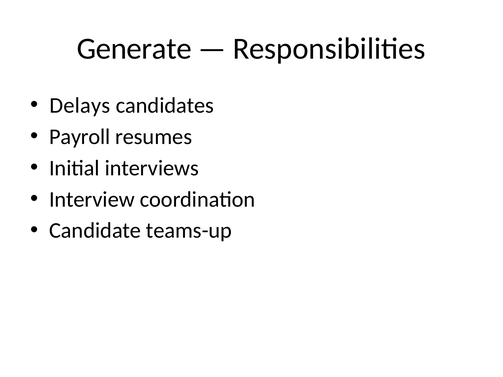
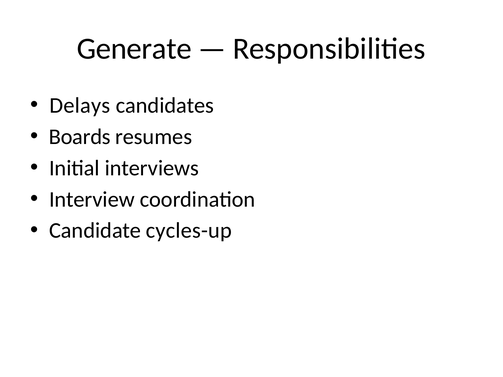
Payroll: Payroll -> Boards (80, 137)
teams-up: teams-up -> cycles-up (189, 231)
